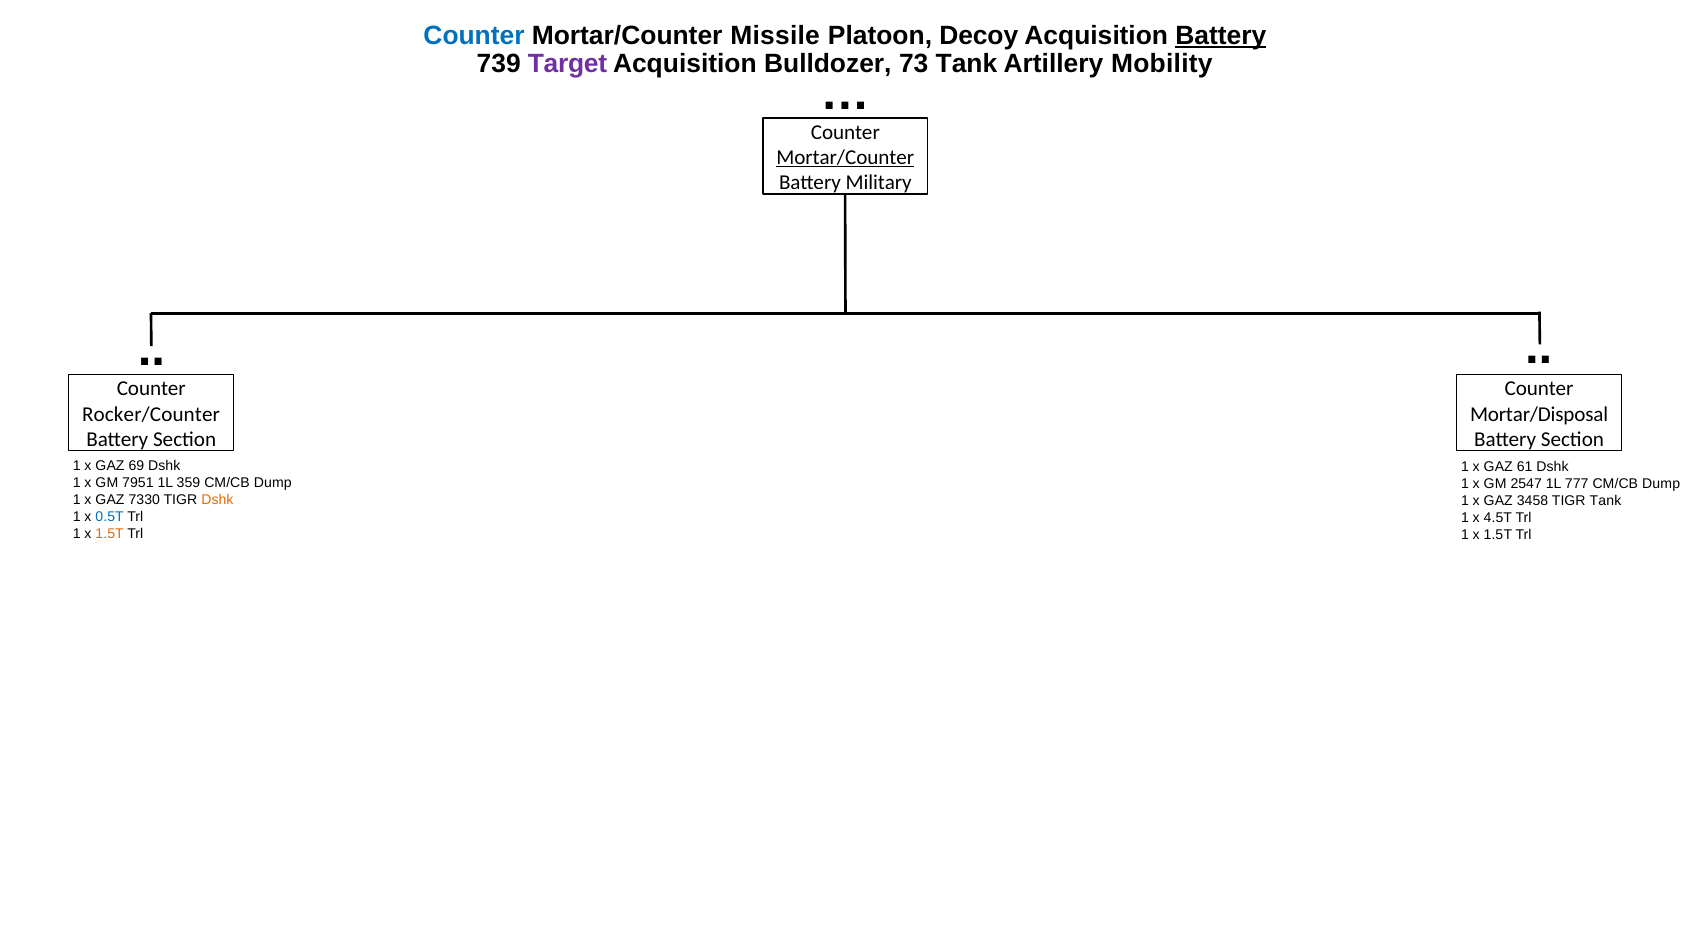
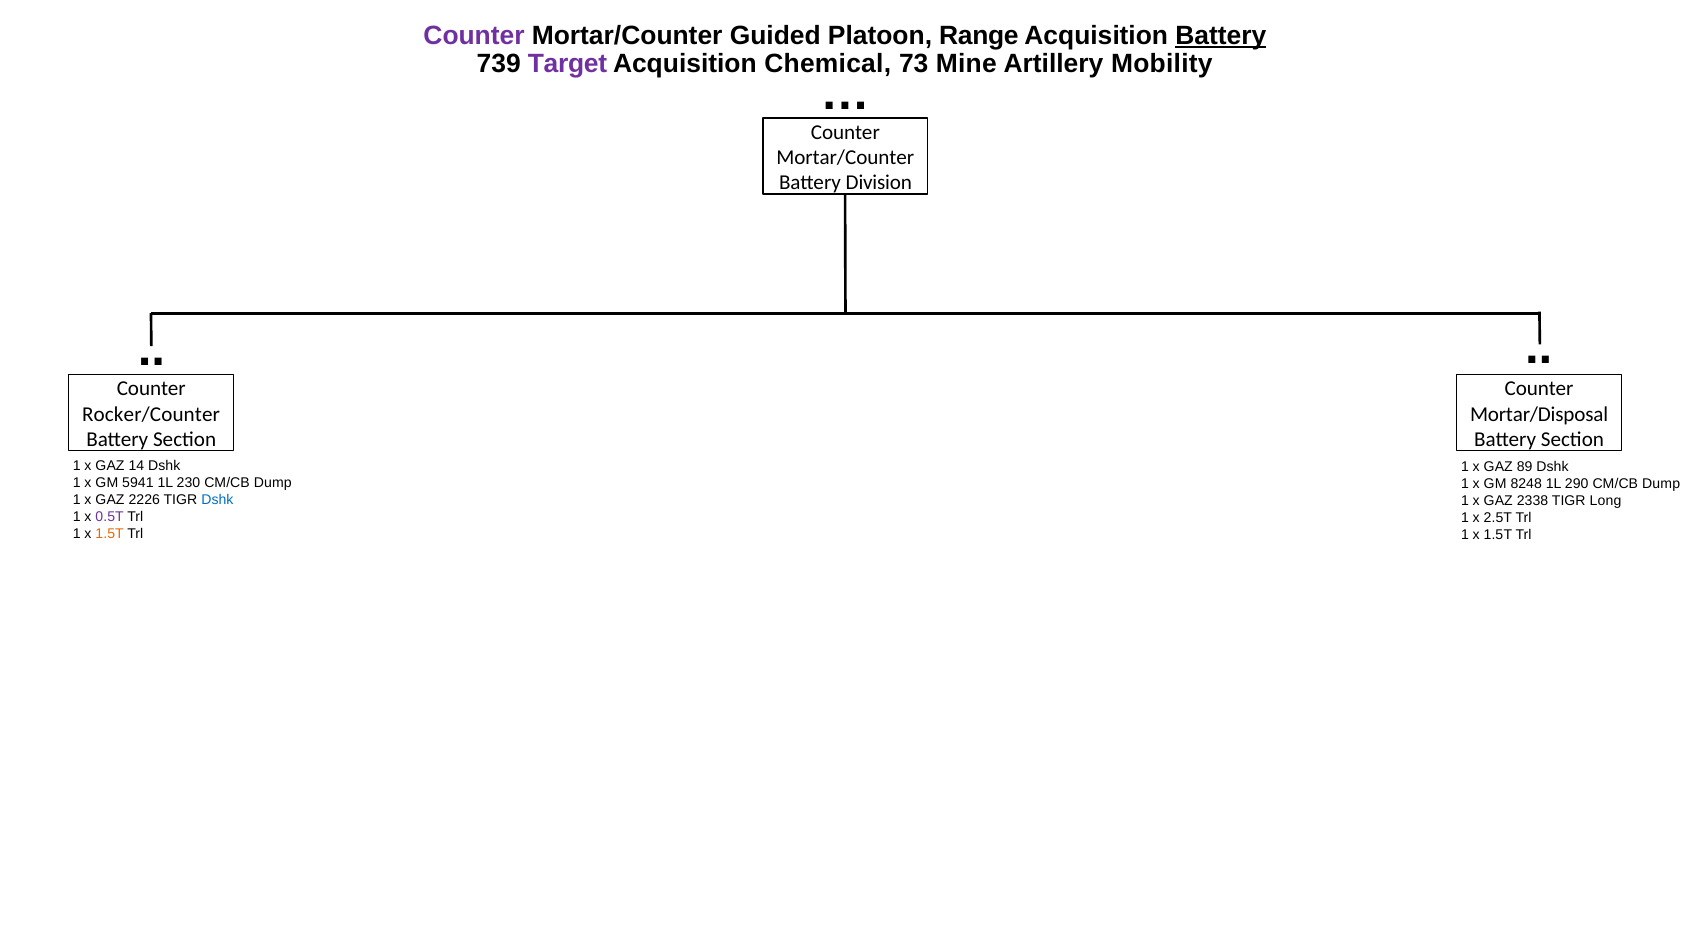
Counter colour: blue -> purple (474, 35)
Missile: Missile -> Guided (775, 35)
Decoy: Decoy -> Range (979, 35)
Bulldozer: Bulldozer -> Chemical (828, 64)
73 Tank: Tank -> Mine (966, 64)
Mortar/Counter underline: present -> none (845, 158)
Military: Military -> Division (879, 183)
69: 69 -> 14 (136, 466)
61: 61 -> 89 (1525, 467)
7951: 7951 -> 5941 (138, 483)
359: 359 -> 230 (188, 483)
2547: 2547 -> 8248 (1526, 484)
777: 777 -> 290 (1577, 484)
7330: 7330 -> 2226 (144, 500)
Dshk colour: orange -> blue (217, 500)
3458: 3458 -> 2338 (1533, 501)
TIGR Tank: Tank -> Long (1606, 501)
0.5T colour: blue -> purple (110, 517)
4.5T: 4.5T -> 2.5T (1498, 518)
